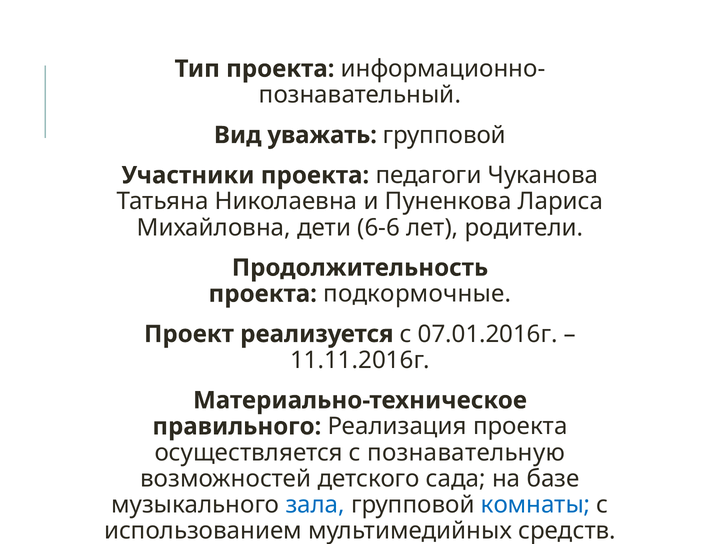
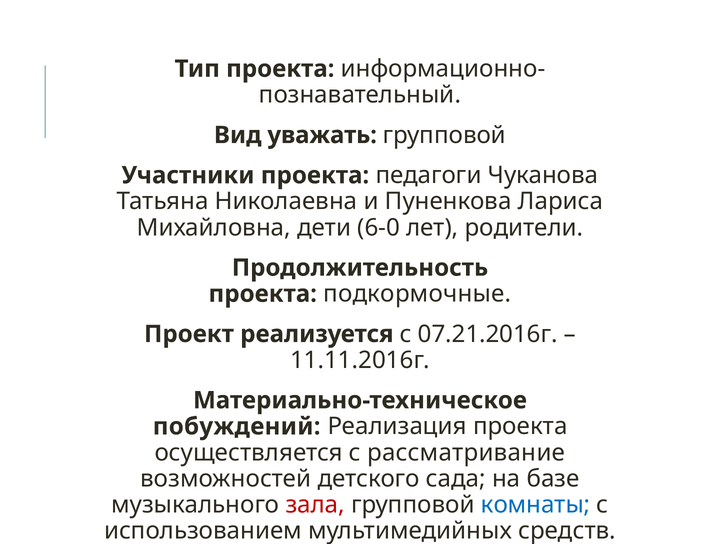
6-6: 6-6 -> 6-0 (379, 227)
07.01.2016г: 07.01.2016г -> 07.21.2016г (488, 334)
правильного: правильного -> побуждений (237, 426)
познавательную: познавательную -> рассматривание (466, 452)
зала colour: blue -> red (315, 505)
